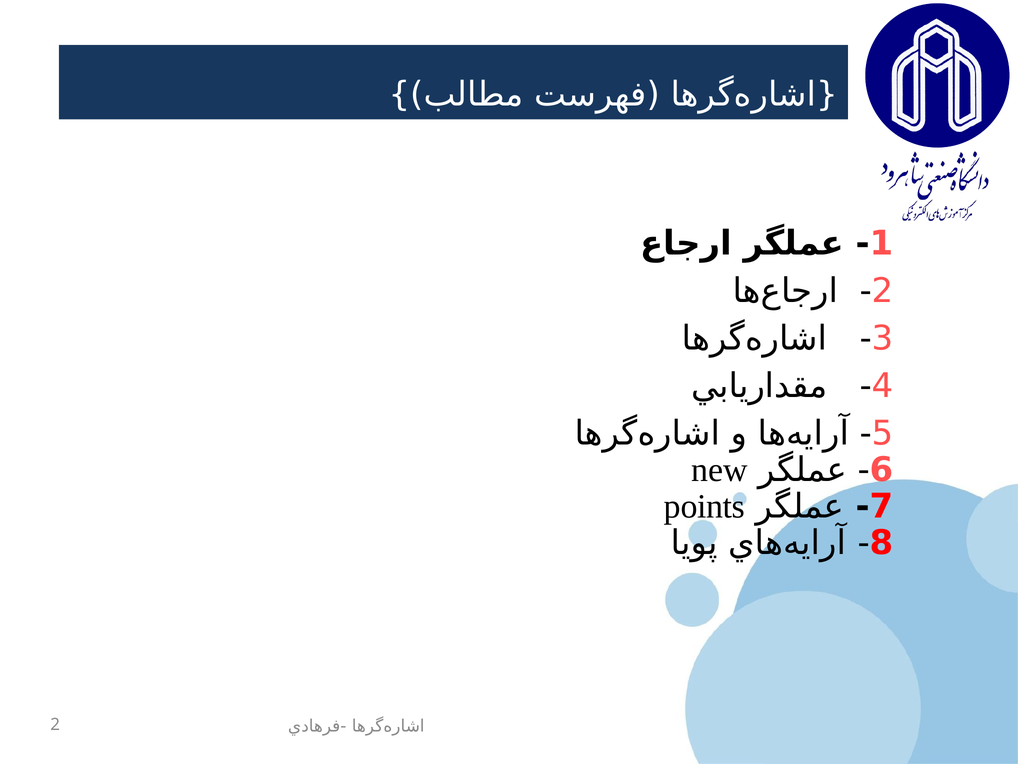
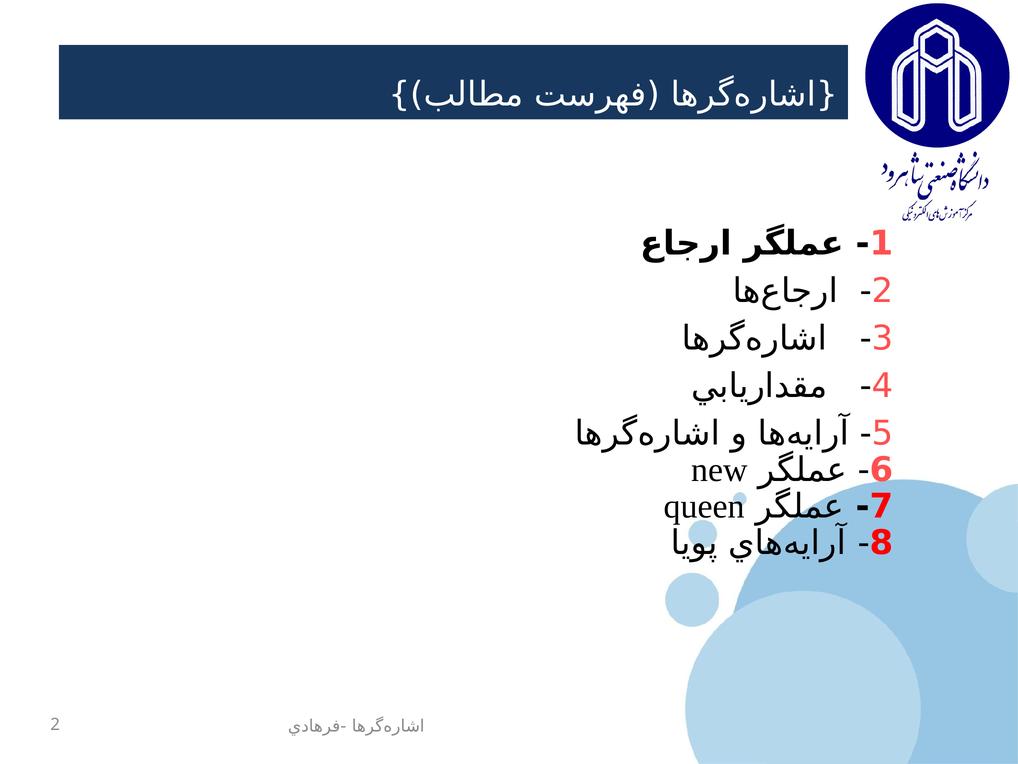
points: points -> queen (704, 506)
